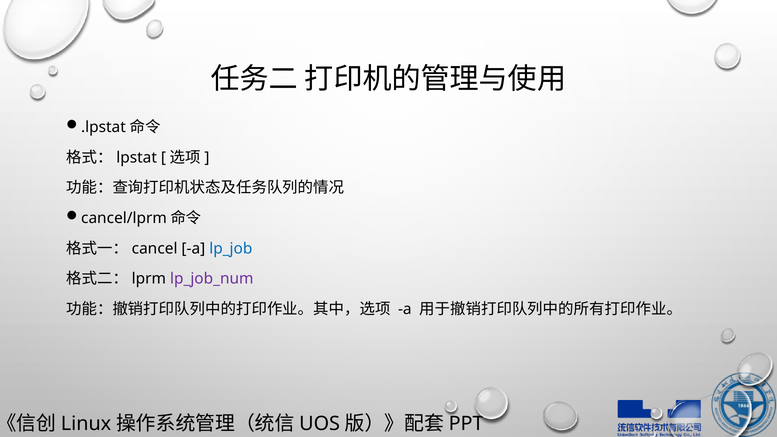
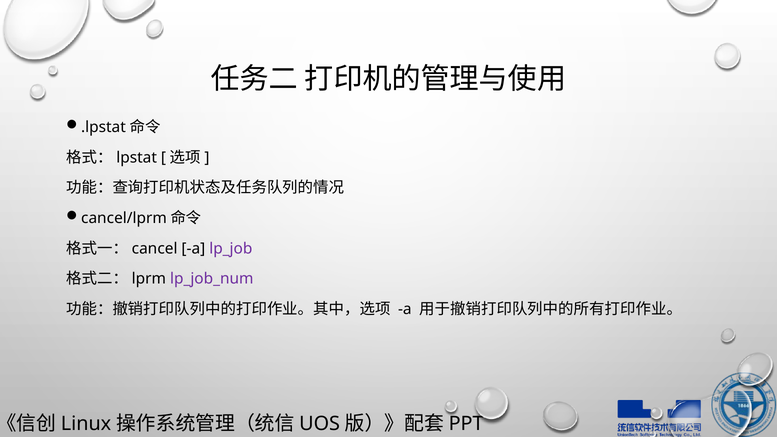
lp_job colour: blue -> purple (231, 249)
